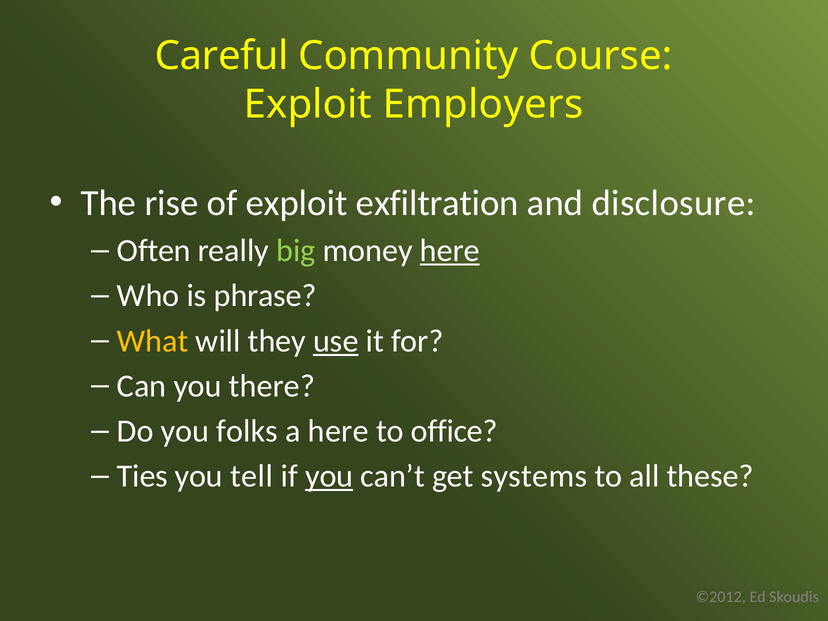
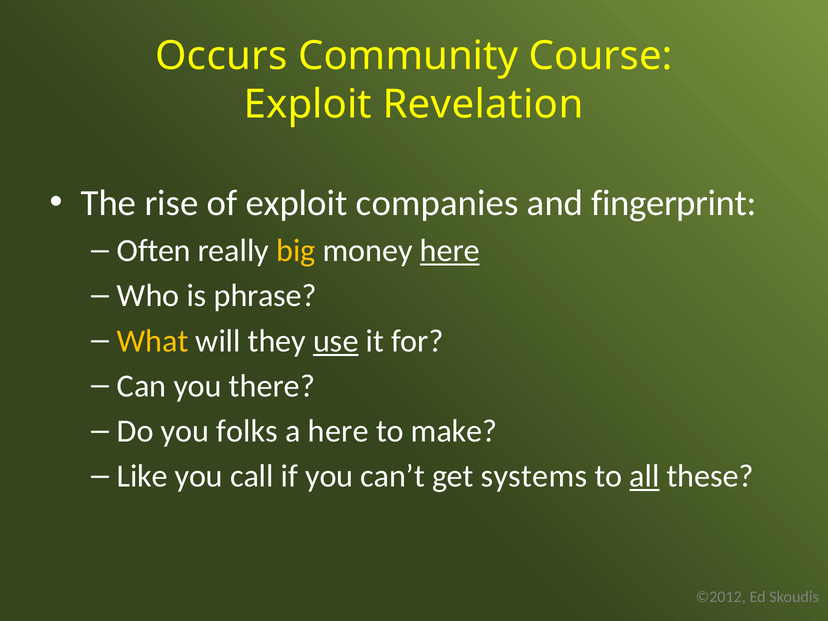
Careful: Careful -> Occurs (221, 56)
Employers: Employers -> Revelation (483, 104)
exfiltration: exfiltration -> companies (437, 203)
disclosure: disclosure -> fingerprint (674, 203)
big colour: light green -> yellow (296, 251)
office: office -> make (454, 431)
Ties: Ties -> Like (142, 476)
tell: tell -> call (252, 476)
you underline: present -> none (329, 476)
all underline: none -> present (644, 476)
